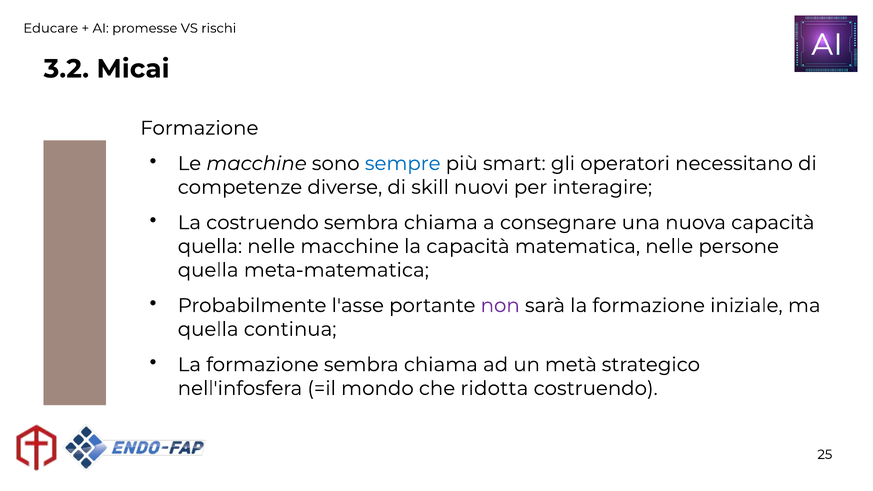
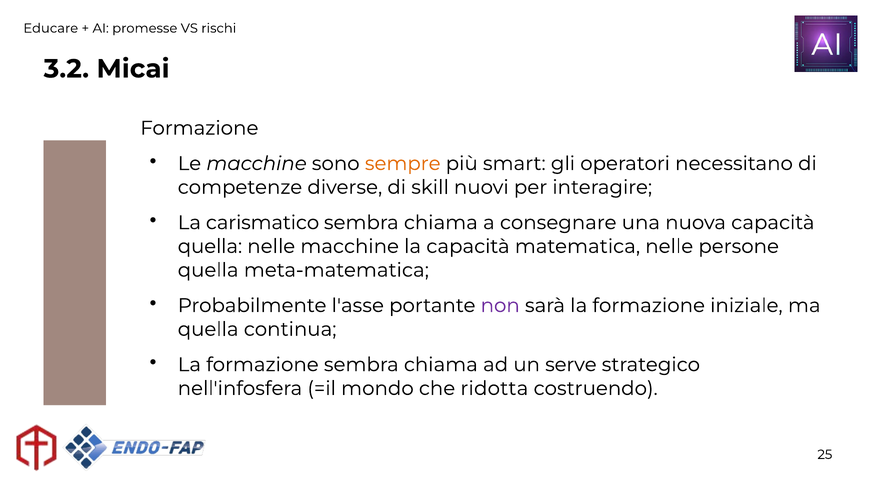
sempre colour: blue -> orange (403, 164)
La costruendo: costruendo -> carismatico (263, 223)
metà: metà -> serve (571, 365)
